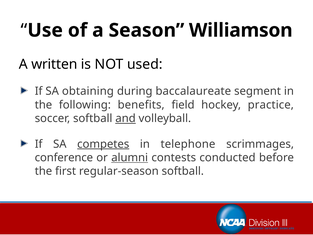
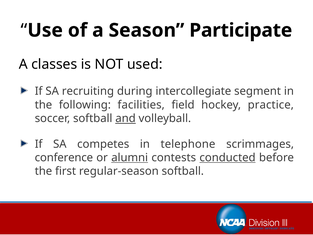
Williamson: Williamson -> Participate (241, 30)
written: written -> classes (54, 64)
obtaining: obtaining -> recruiting (88, 91)
baccalaureate: baccalaureate -> intercollegiate (193, 91)
benefits: benefits -> facilities (141, 105)
competes underline: present -> none (103, 144)
conducted underline: none -> present (228, 157)
